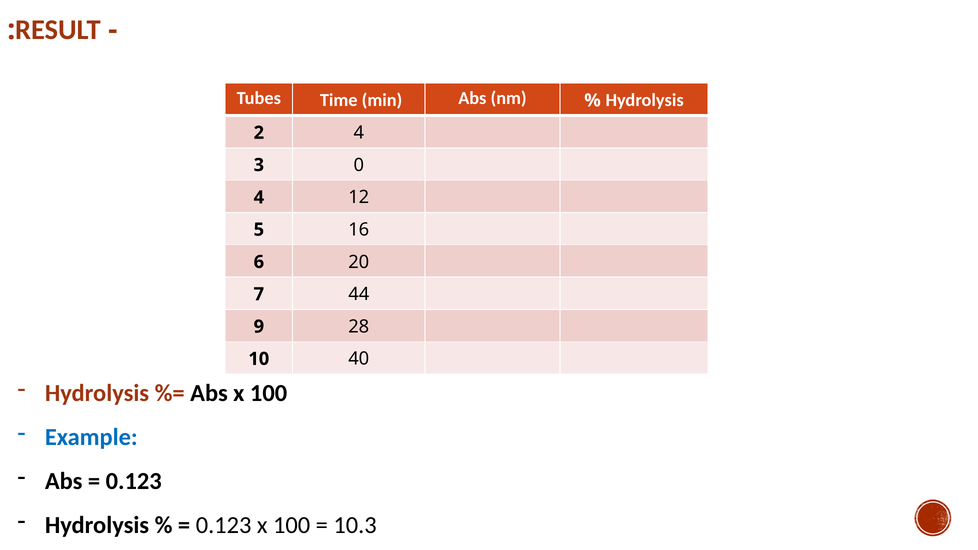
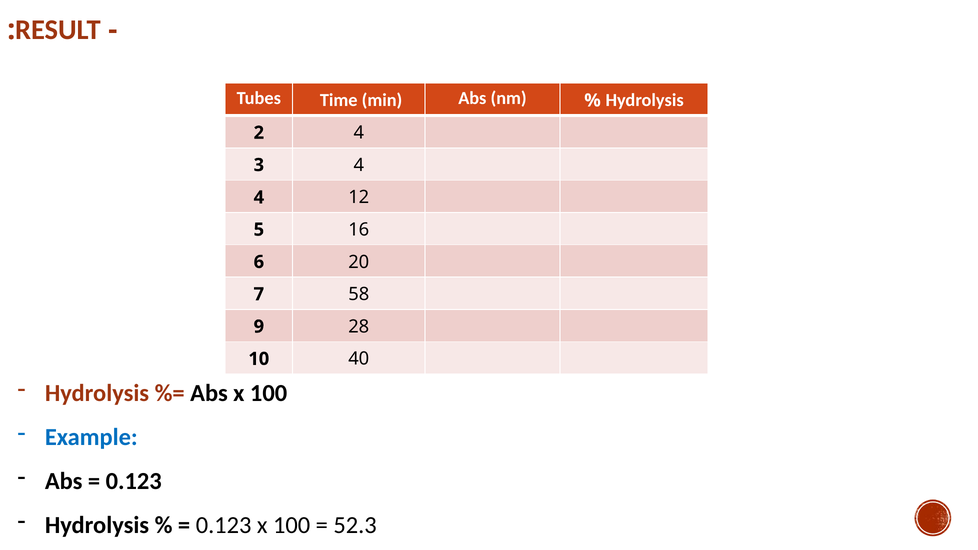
3 0: 0 -> 4 (359, 165)
44: 44 -> 58 (359, 294)
10.3: 10.3 -> 52.3 (355, 525)
